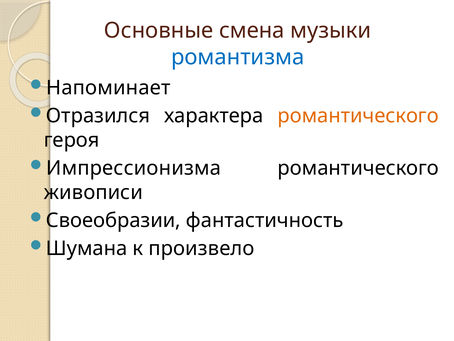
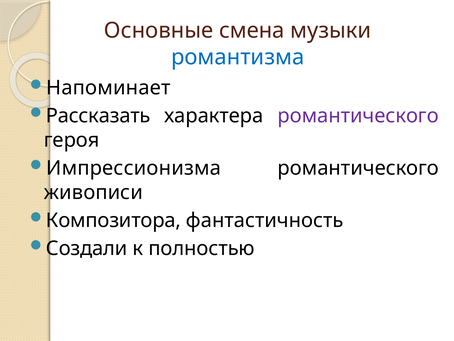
Отразился: Отразился -> Рассказать (98, 116)
романтического colour: orange -> purple (358, 116)
Своеобразии: Своеобразии -> Композитора (113, 220)
Шумана: Шумана -> Создали (87, 248)
произвело: произвело -> полностью (202, 248)
